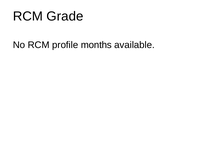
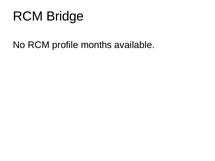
Grade: Grade -> Bridge (65, 16)
